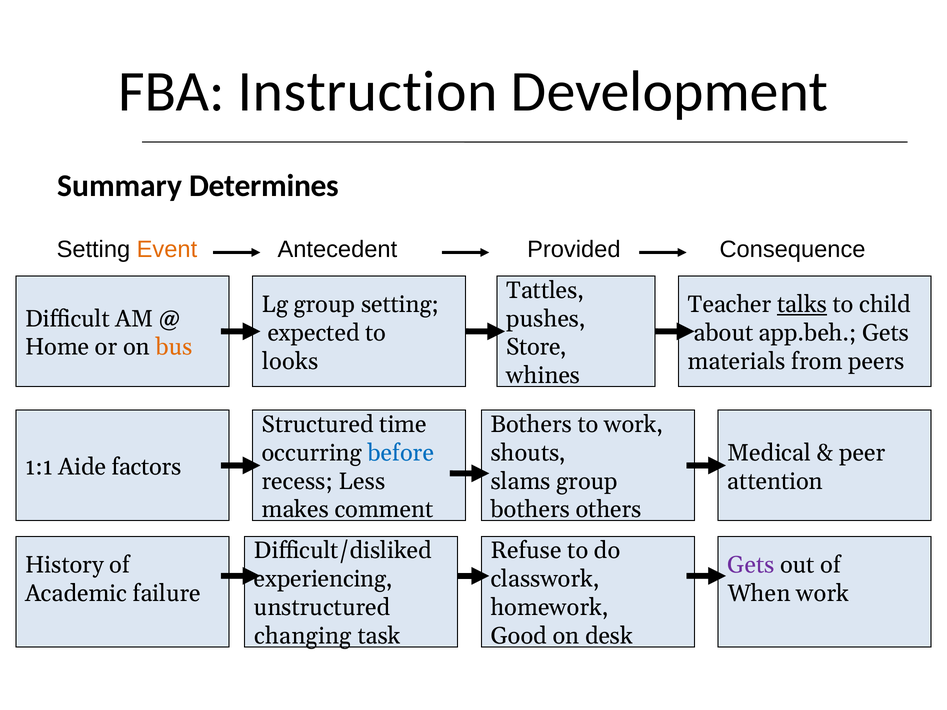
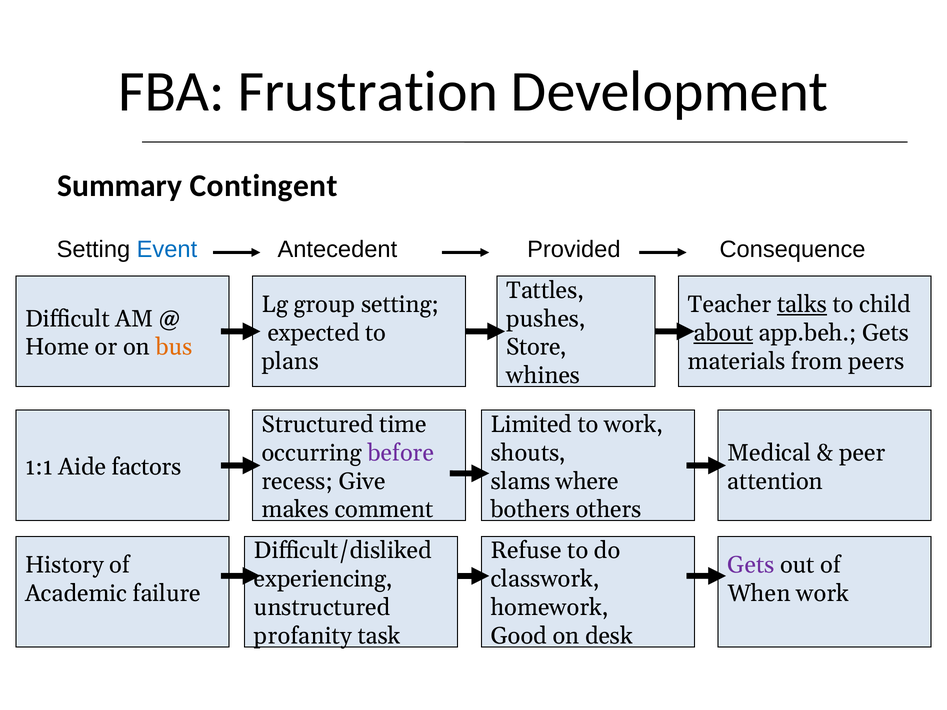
Instruction: Instruction -> Frustration (368, 92)
Determines: Determines -> Contingent (264, 186)
Event colour: orange -> blue (167, 249)
about underline: none -> present (723, 333)
looks: looks -> plans (290, 361)
Bothers: Bothers -> Limited (531, 425)
before colour: blue -> purple (401, 453)
Less: Less -> Give (362, 481)
slams group: group -> where (587, 481)
changing: changing -> profanity (303, 636)
